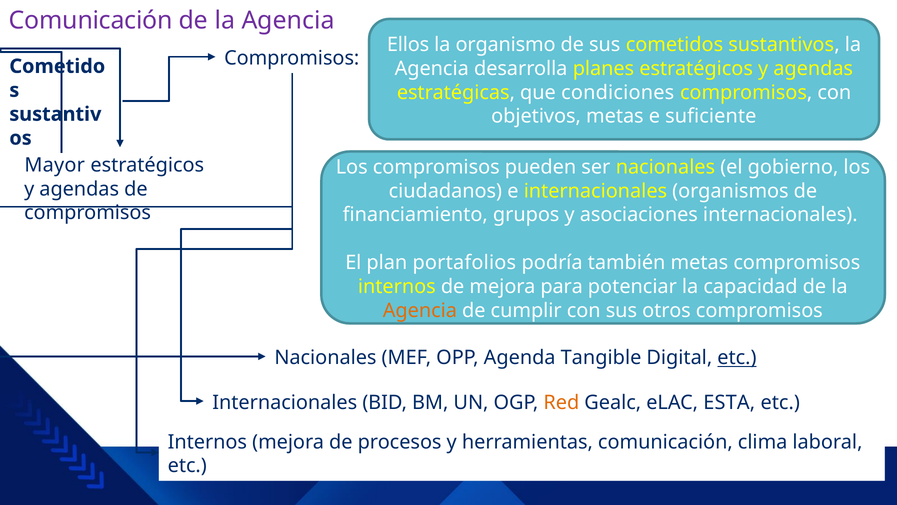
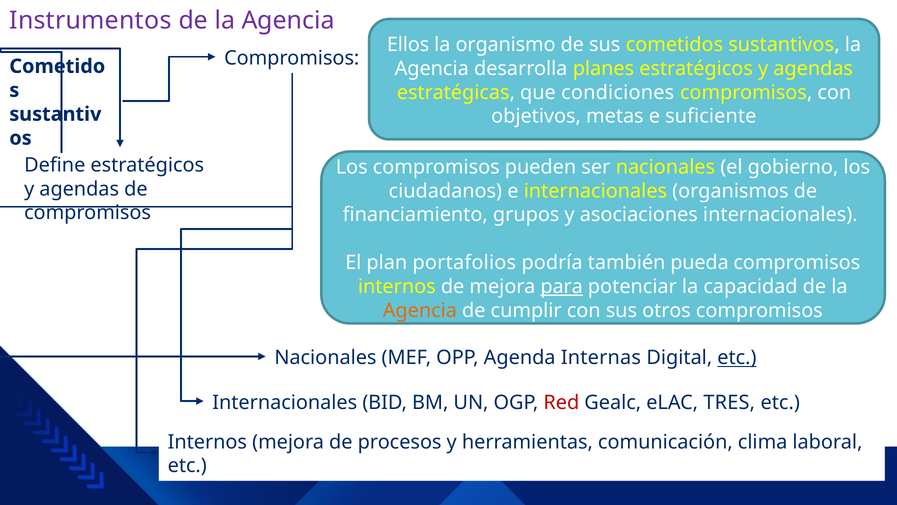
Comunicación: Comunicación -> Instrumentos (90, 21)
Mayor: Mayor -> Define (55, 165)
también metas: metas -> pueda (700, 263)
para underline: none -> present (562, 286)
Tangible: Tangible -> Internas (601, 358)
Red colour: orange -> red (561, 402)
ESTA: ESTA -> TRES (729, 402)
